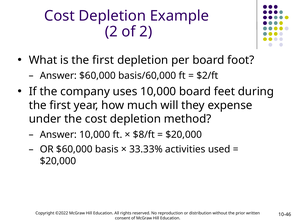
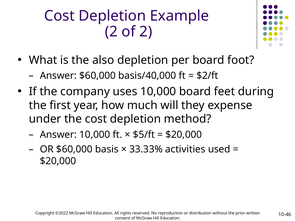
is the first: first -> also (103, 60)
basis/60,000: basis/60,000 -> basis/40,000 (147, 76)
$8/ft: $8/ft -> $5/ft (144, 135)
